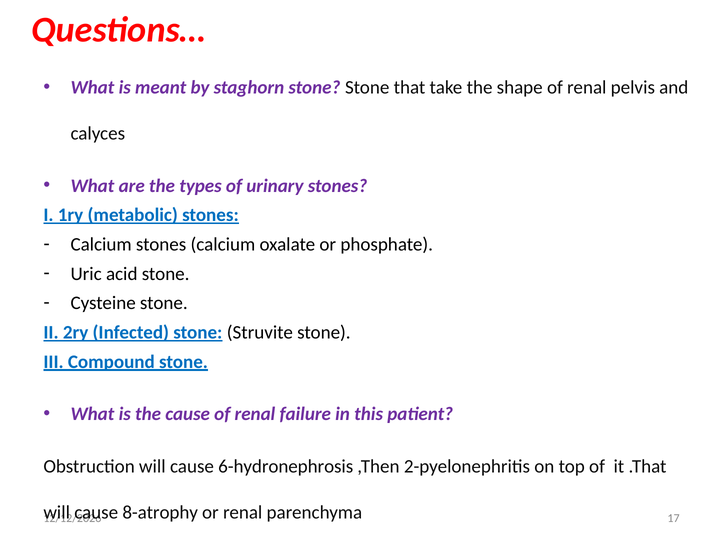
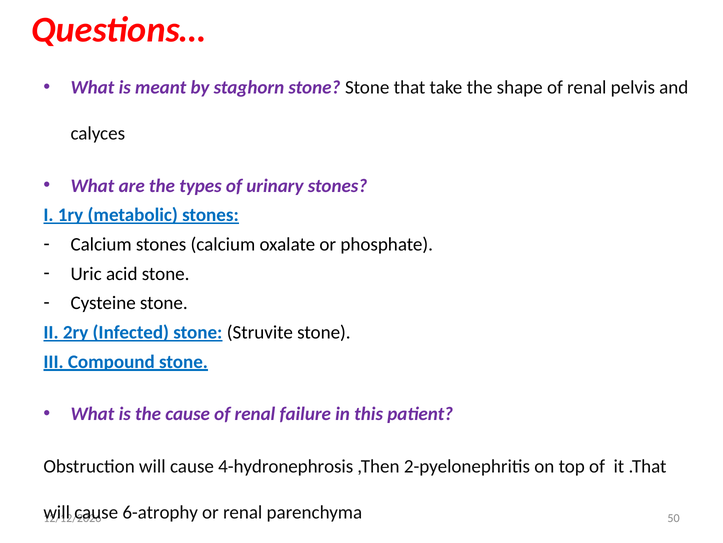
6-hydronephrosis: 6-hydronephrosis -> 4-hydronephrosis (286, 466)
8-atrophy: 8-atrophy -> 6-atrophy (160, 512)
17: 17 -> 50 (674, 518)
